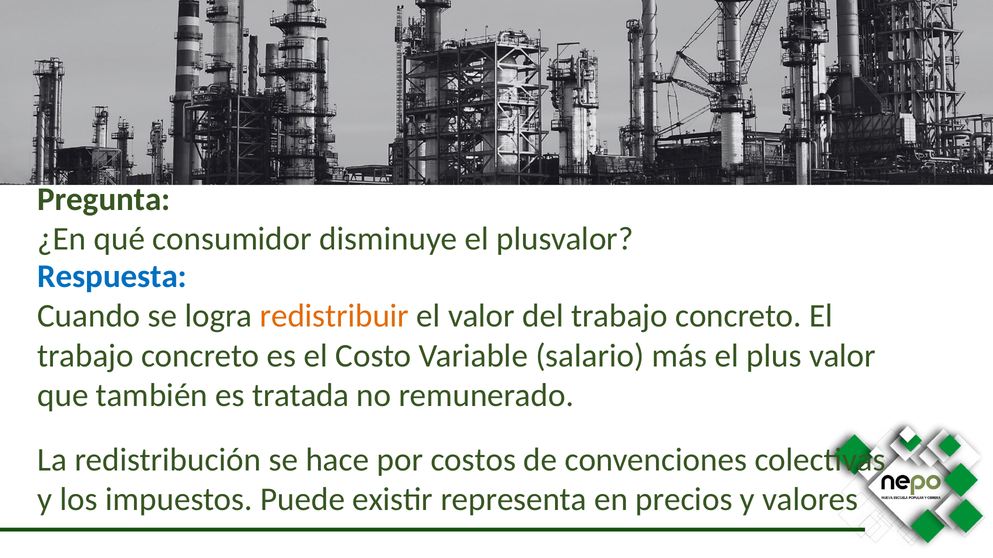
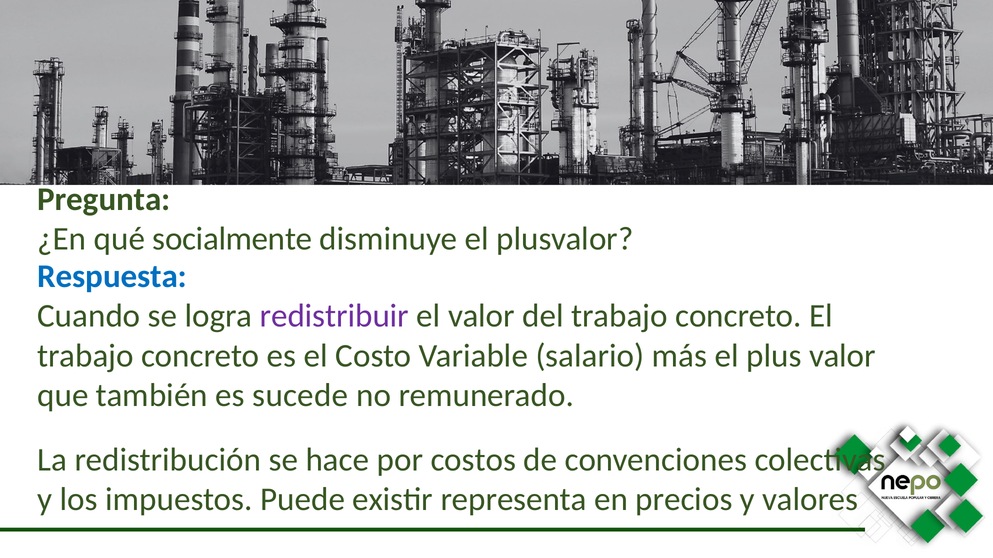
consumidor: consumidor -> socialmente (232, 239)
redistribuir colour: orange -> purple (334, 316)
tratada: tratada -> sucede (300, 396)
